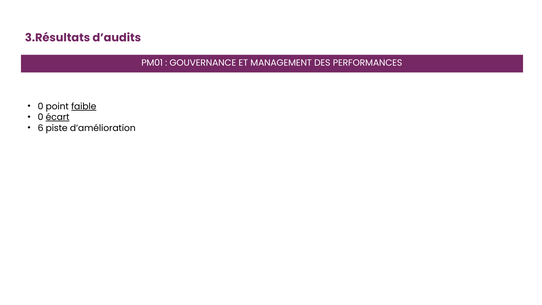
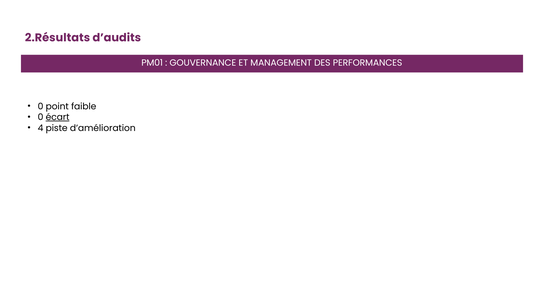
3.Résultats: 3.Résultats -> 2.Résultats (58, 38)
faible underline: present -> none (84, 106)
6: 6 -> 4 (41, 128)
